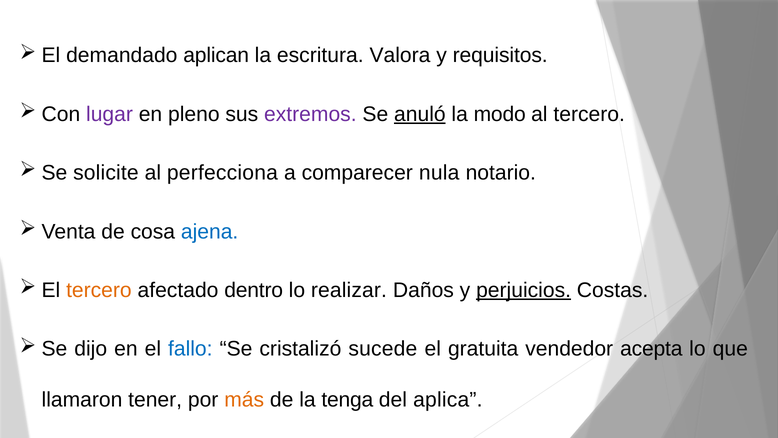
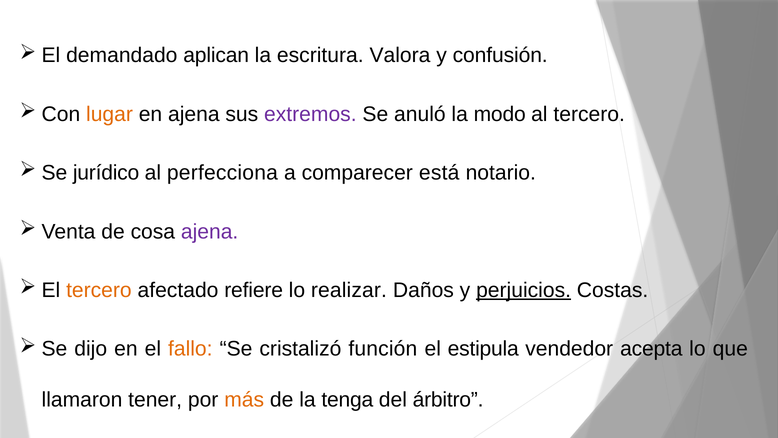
requisitos: requisitos -> confusión (500, 55)
lugar colour: purple -> orange (110, 114)
en pleno: pleno -> ajena (194, 114)
anuló underline: present -> none (420, 114)
solicite: solicite -> jurídico (106, 173)
nula: nula -> está (439, 173)
ajena colour: blue -> purple (210, 231)
dentro: dentro -> refiere (254, 290)
fallo colour: blue -> orange (190, 349)
sucede: sucede -> función (383, 349)
gratuita: gratuita -> estipula (483, 349)
aplica: aplica -> árbitro (448, 399)
